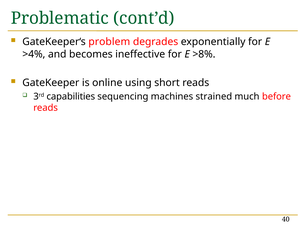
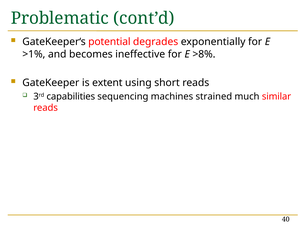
problem: problem -> potential (109, 42)
>4%: >4% -> >1% (34, 54)
online: online -> extent (107, 83)
before: before -> similar (276, 96)
